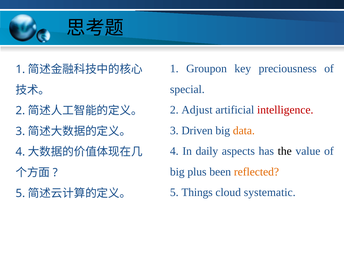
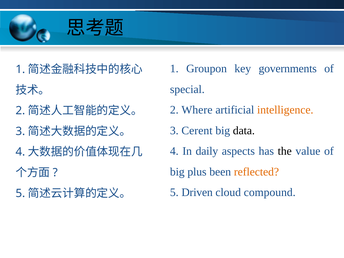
preciousness: preciousness -> governments (288, 69)
Adjust: Adjust -> Where (197, 110)
intelligence colour: red -> orange (285, 110)
Driven: Driven -> Cerent (197, 131)
data colour: orange -> black (244, 131)
Things: Things -> Driven (197, 192)
systematic: systematic -> compound (270, 192)
